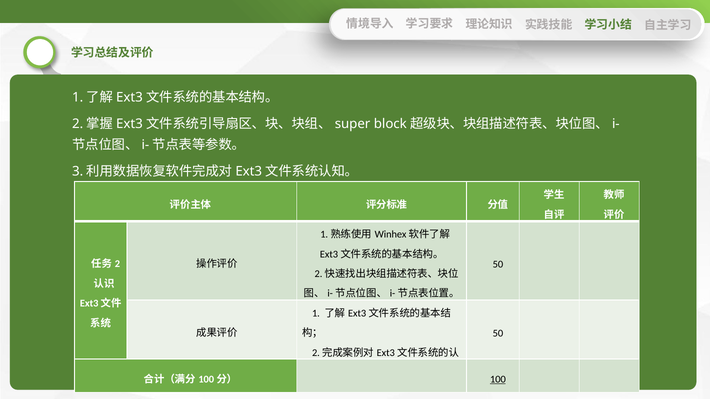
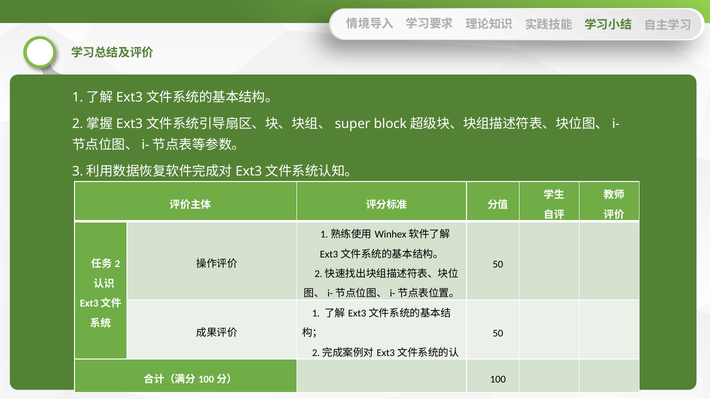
100 underline: present -> none (498, 380)
